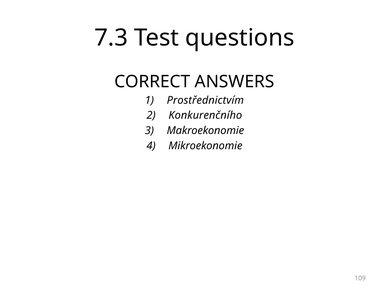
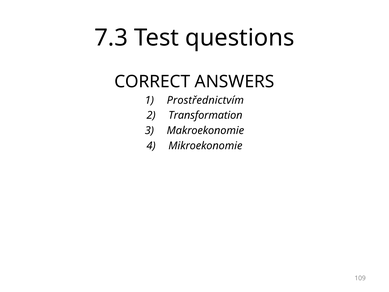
Konkurenčního: Konkurenčního -> Transformation (205, 115)
